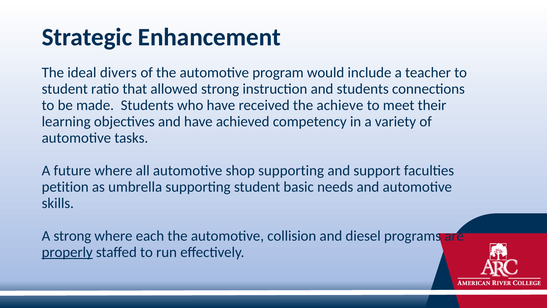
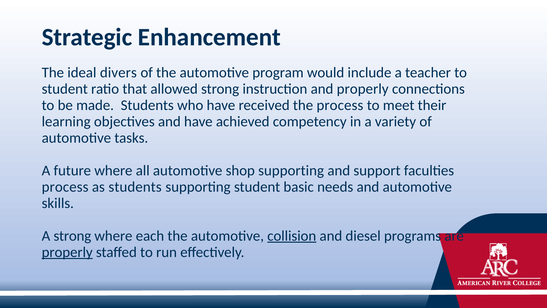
and students: students -> properly (363, 89)
the achieve: achieve -> process (340, 105)
petition: petition -> process (65, 187)
as umbrella: umbrella -> students (135, 187)
collision underline: none -> present (292, 236)
